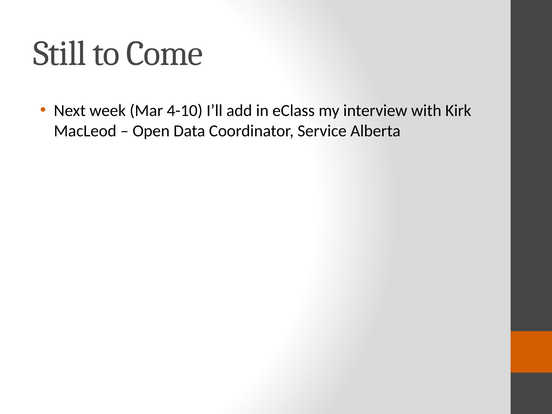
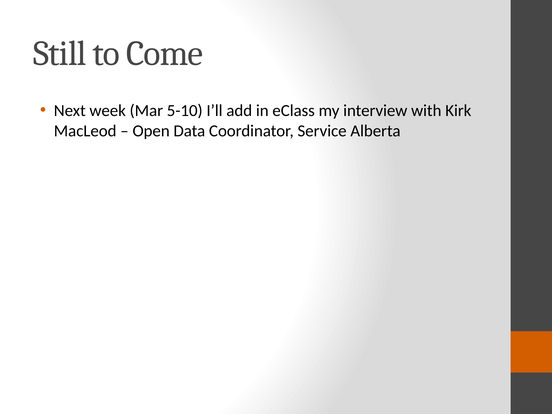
4-10: 4-10 -> 5-10 (185, 111)
